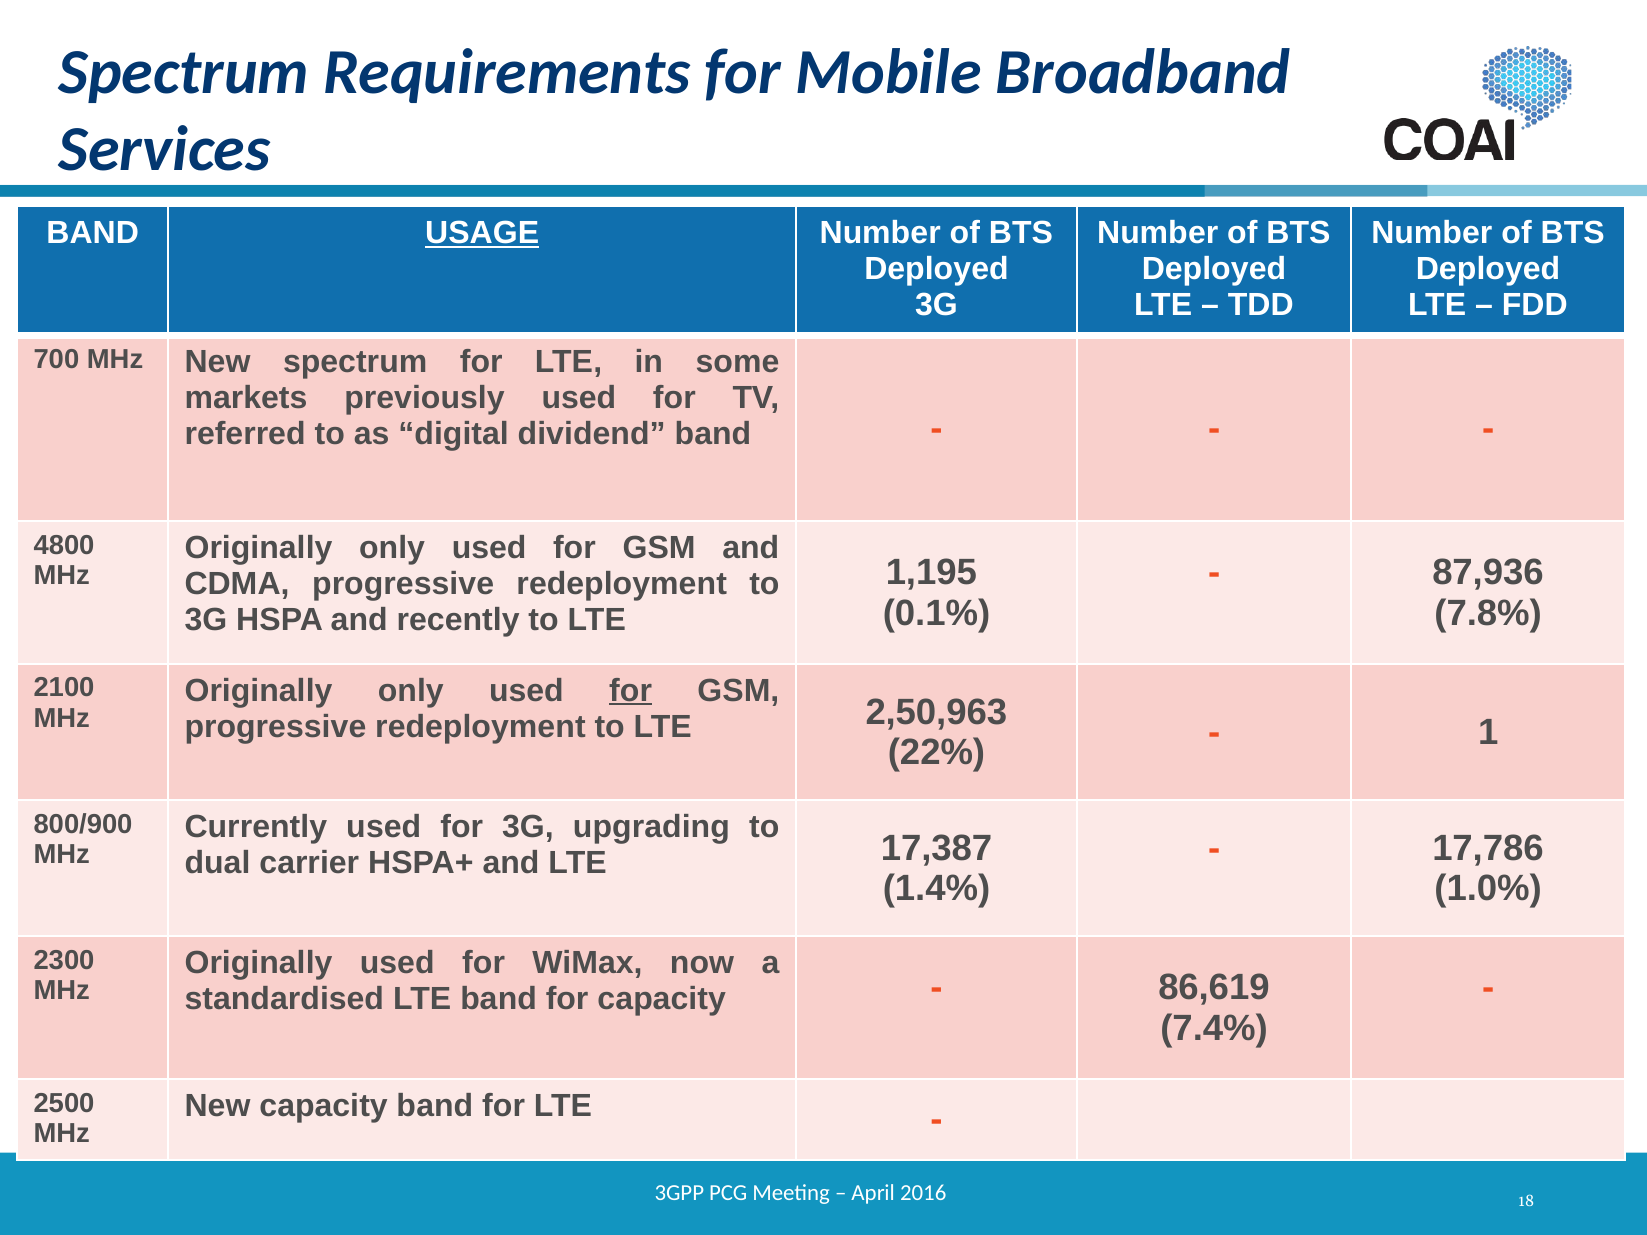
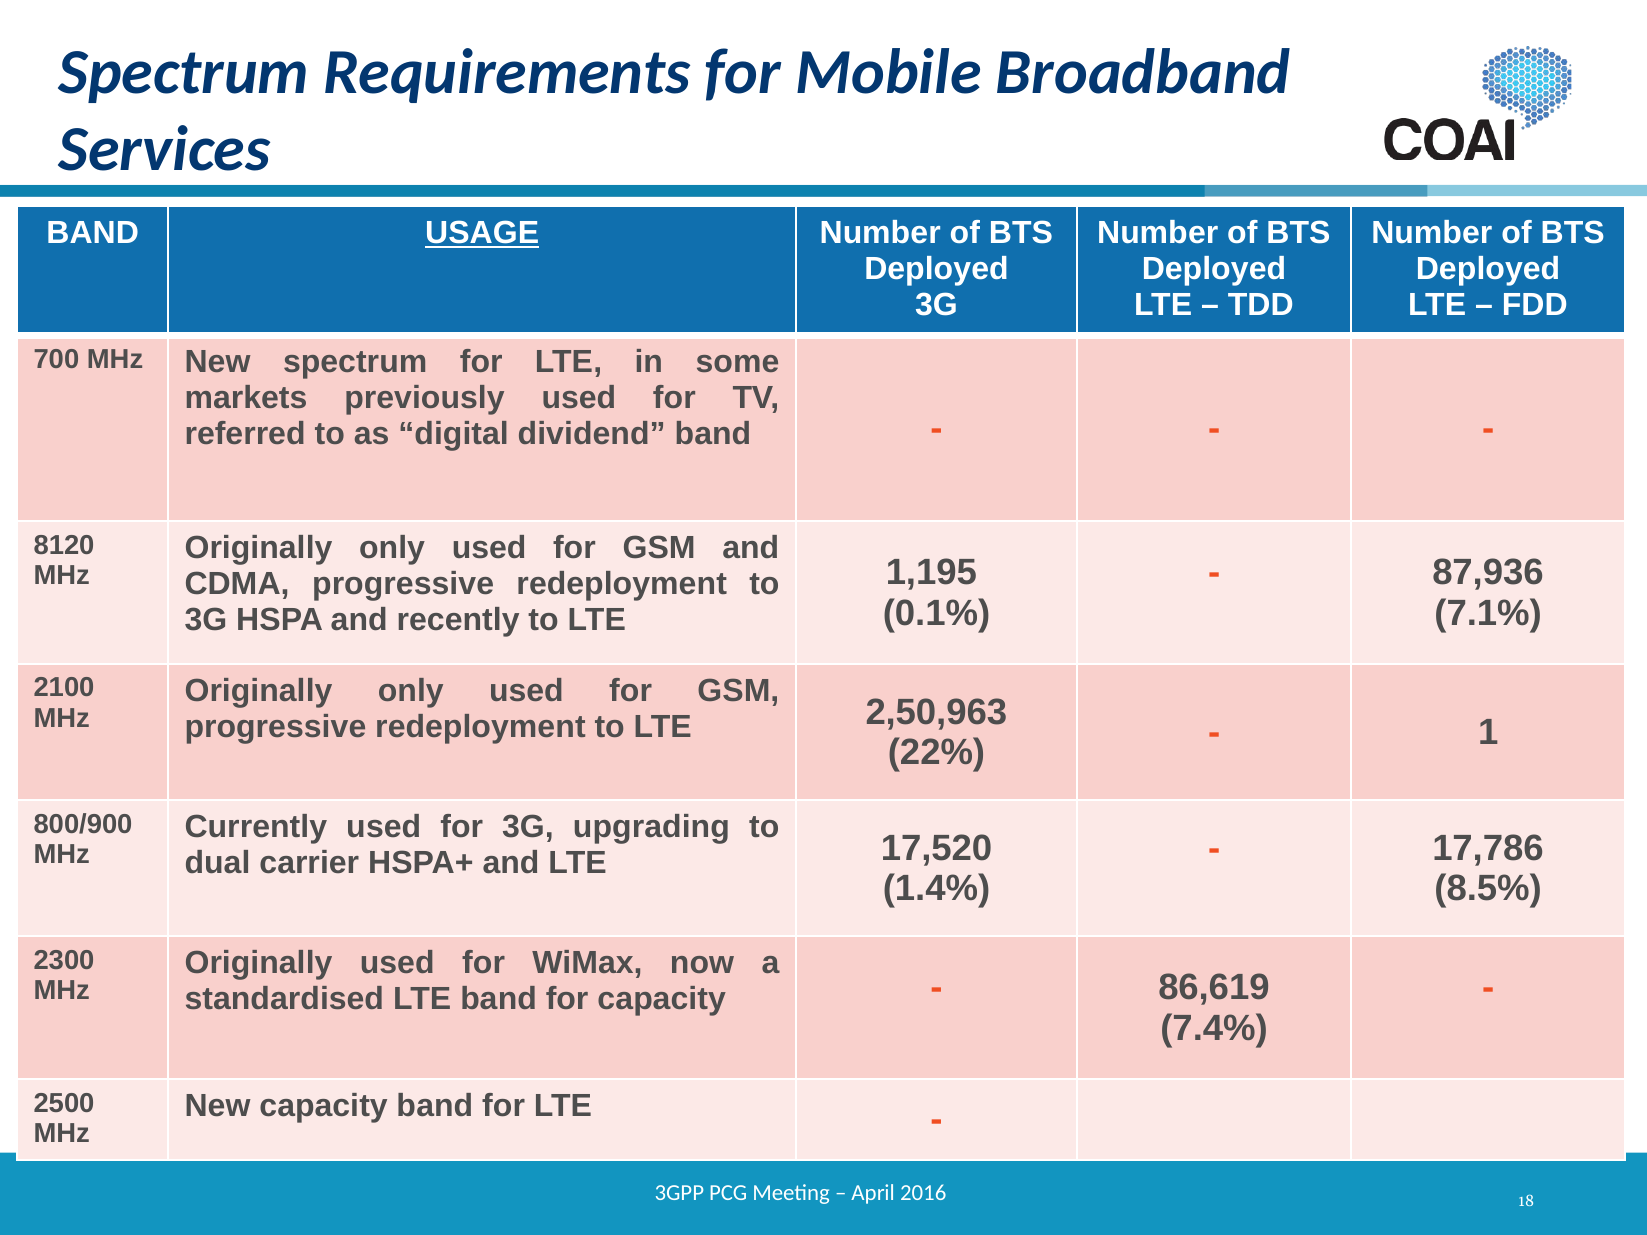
4800: 4800 -> 8120 (64, 545)
7.8%: 7.8% -> 7.1% (1488, 613)
for underline: present -> none (631, 691)
17,387: 17,387 -> 17,520 (936, 848)
1.0%: 1.0% -> 8.5% (1488, 889)
